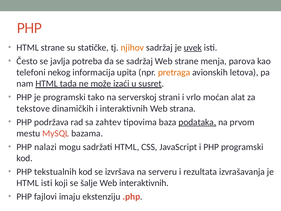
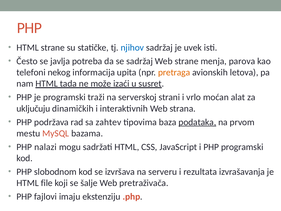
njihov colour: orange -> blue (132, 47)
uvek underline: present -> none (193, 47)
tako: tako -> traži (96, 97)
tekstove: tekstove -> uključuju (33, 108)
tekstualnih: tekstualnih -> slobodnom (55, 172)
HTML isti: isti -> file (47, 183)
Web interaktivnih: interaktivnih -> pretraživača (144, 183)
